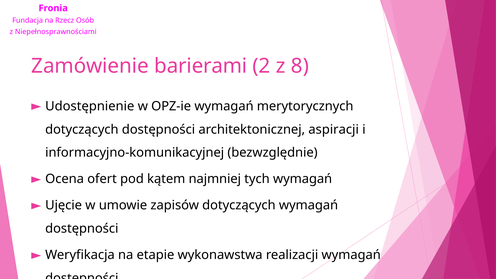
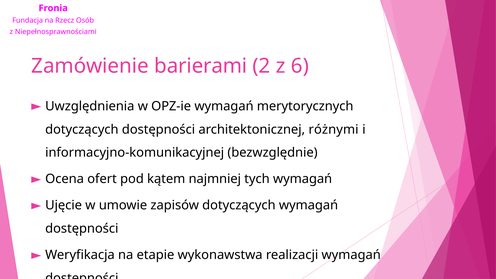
8: 8 -> 6 (300, 66)
Udostępnienie: Udostępnienie -> Uwzględnienia (90, 106)
aspiracji: aspiracji -> różnymi (334, 129)
